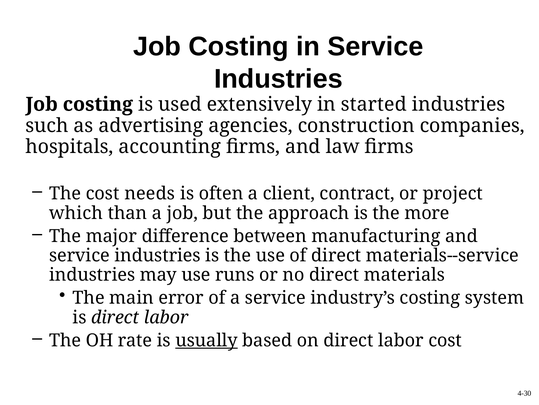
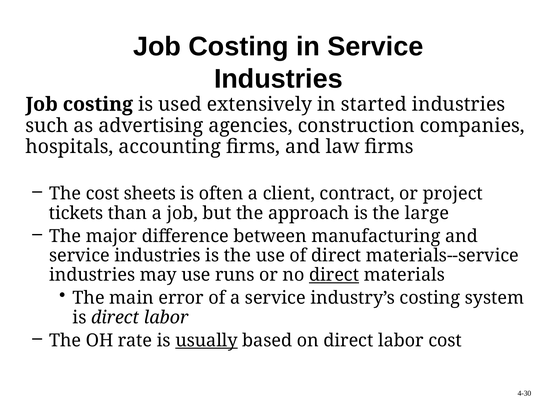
needs: needs -> sheets (150, 193)
which: which -> tickets (76, 213)
more: more -> large (427, 213)
direct underline: none -> present (334, 274)
